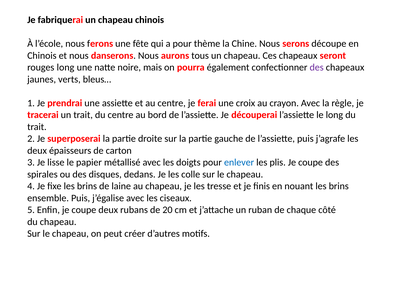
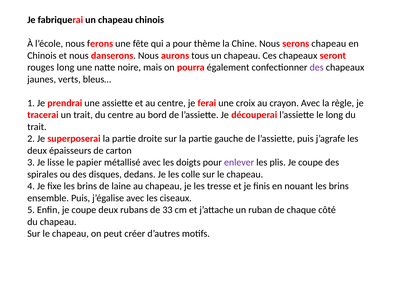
serons découpe: découpe -> chapeau (329, 44)
enlever colour: blue -> purple (239, 162)
20: 20 -> 33 (167, 210)
